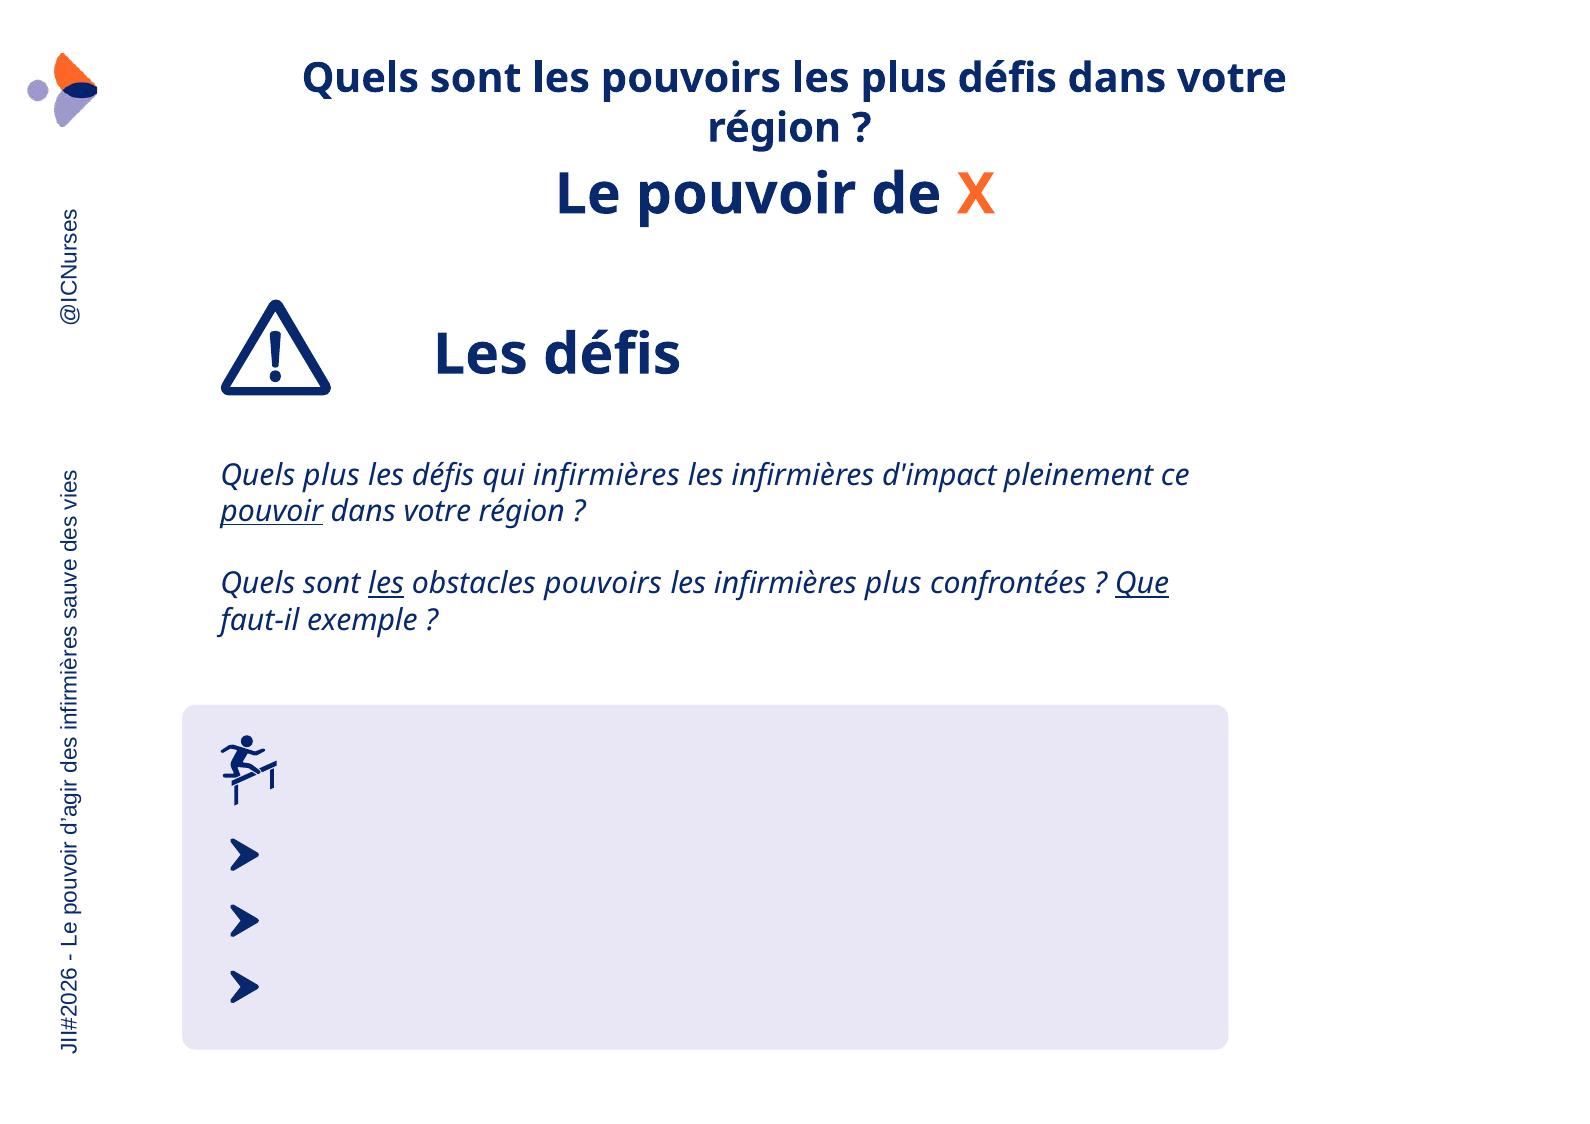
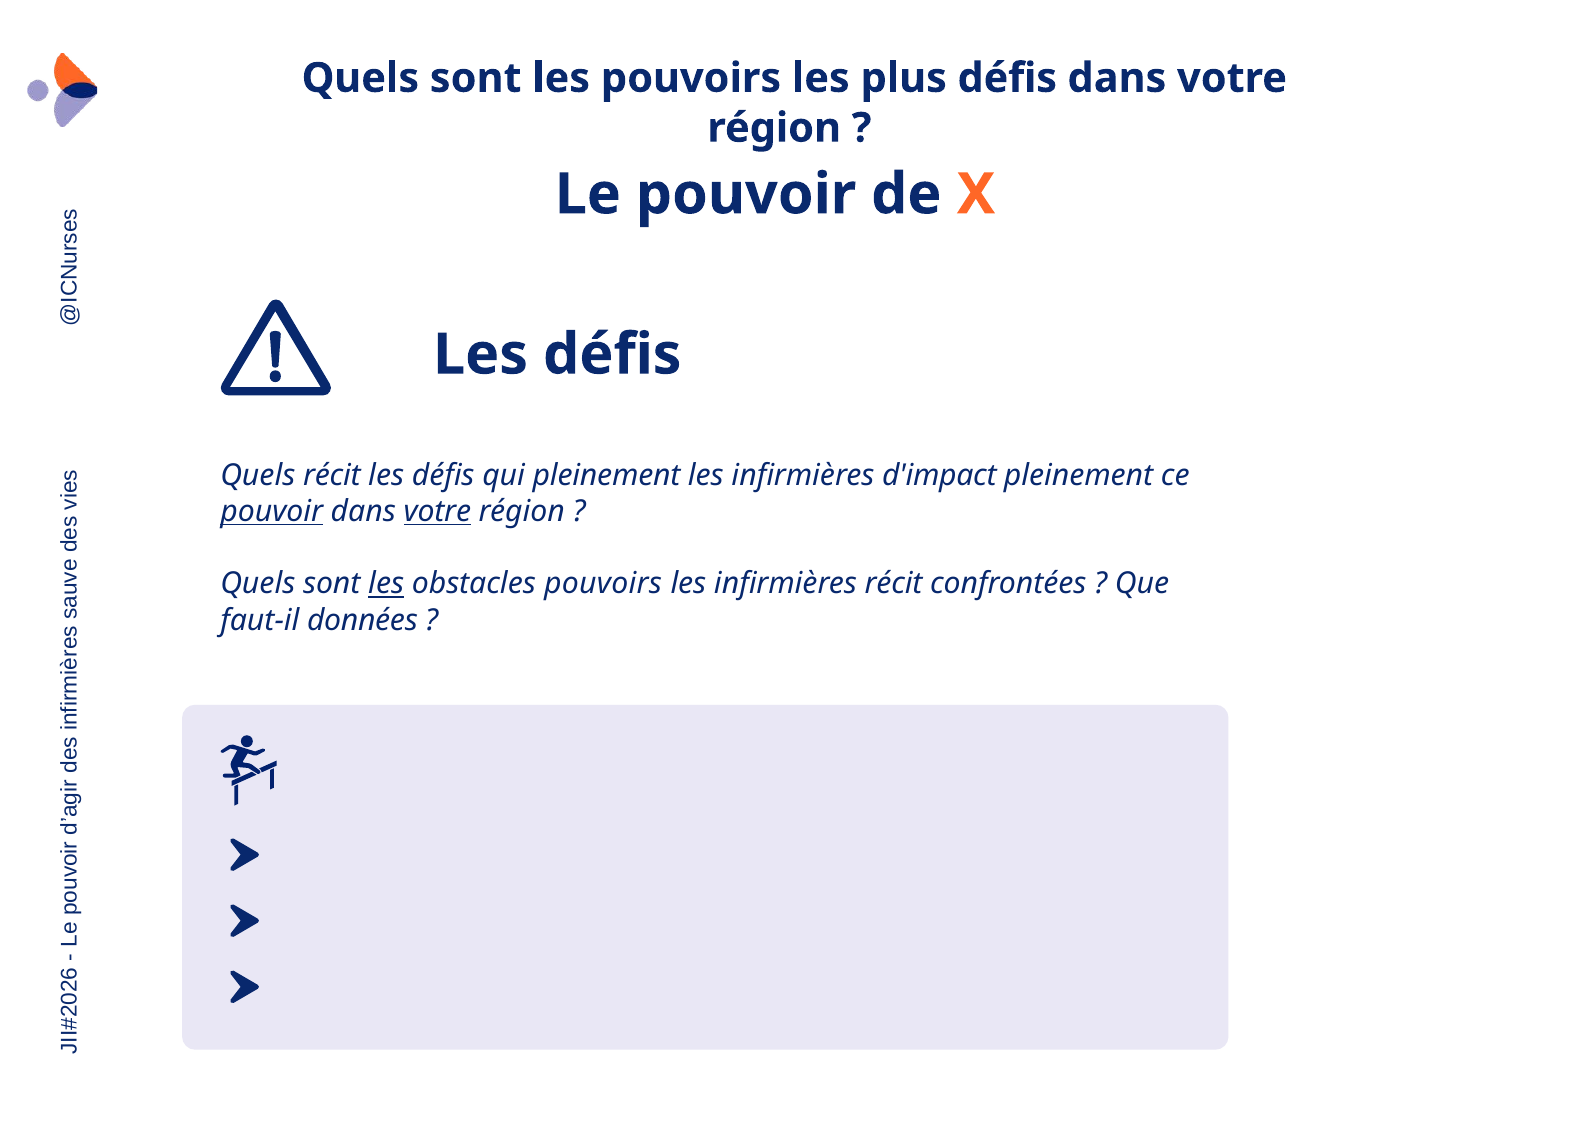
Quels plus: plus -> récit (332, 475)
qui infirmières: infirmières -> pleinement (607, 475)
votre underline: none -> present (437, 511)
infirmières plus: plus -> récit (894, 584)
Que underline: present -> none (1142, 584)
exemple: exemple -> données (362, 620)
